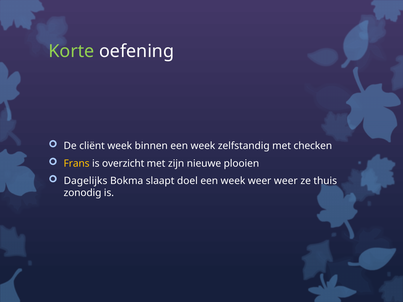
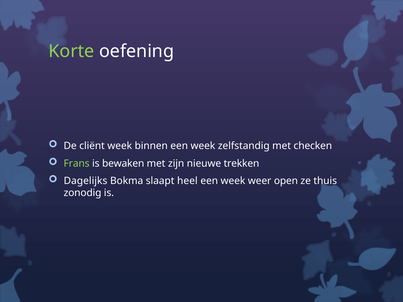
Frans colour: yellow -> light green (77, 164)
overzicht: overzicht -> bewaken (123, 164)
plooien: plooien -> trekken (241, 164)
doel: doel -> heel (187, 181)
weer weer: weer -> open (286, 181)
